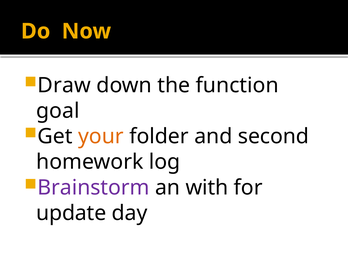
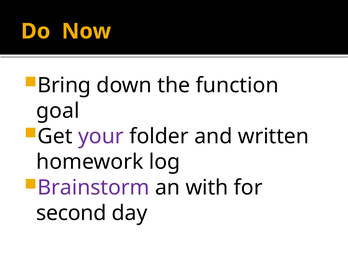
Draw: Draw -> Bring (64, 85)
your colour: orange -> purple (101, 136)
second: second -> written (273, 136)
update: update -> second (71, 213)
